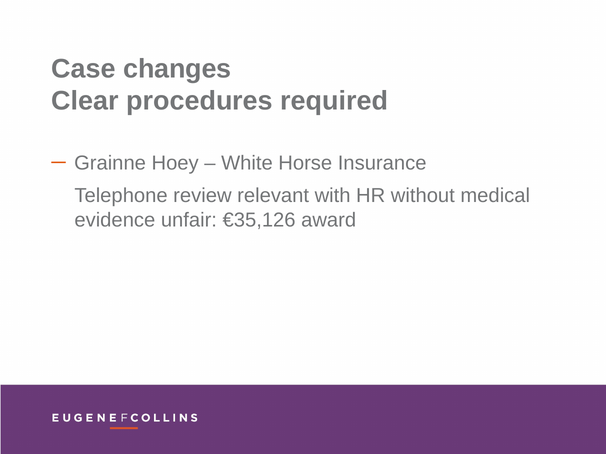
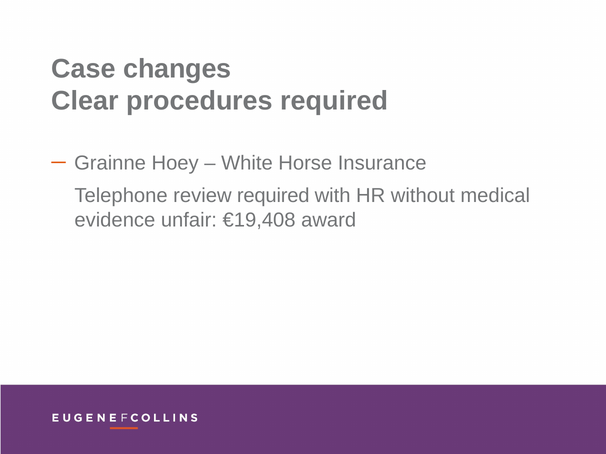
review relevant: relevant -> required (273, 196)
€35,126: €35,126 -> €19,408 (259, 220)
